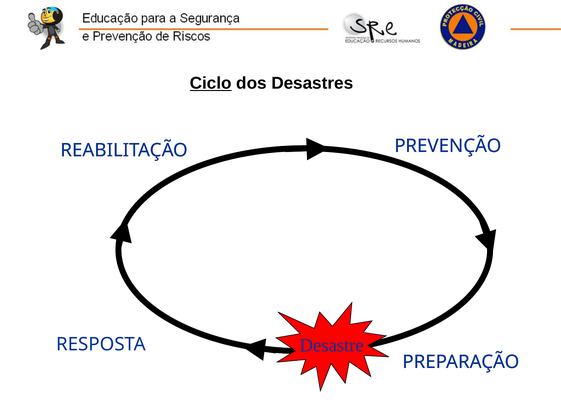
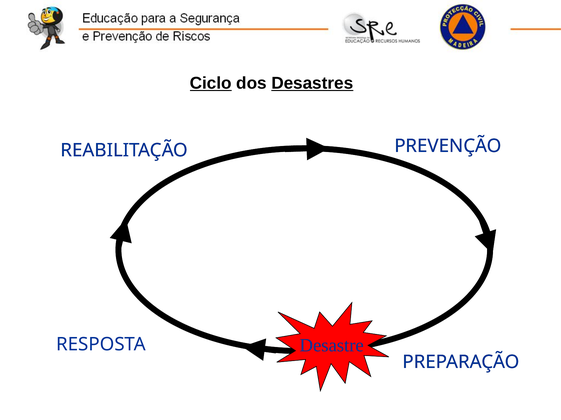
Desastres underline: none -> present (312, 83)
